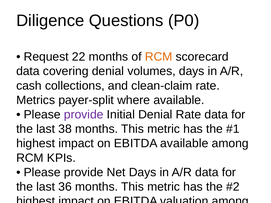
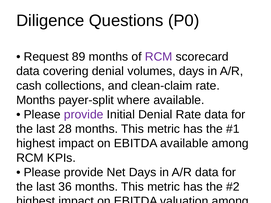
22: 22 -> 89 (79, 57)
RCM colour: orange -> purple (159, 57)
Metrics: Metrics -> Months (36, 100)
38: 38 -> 28 (65, 129)
